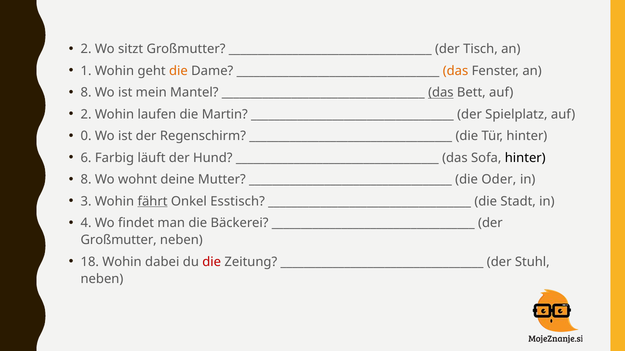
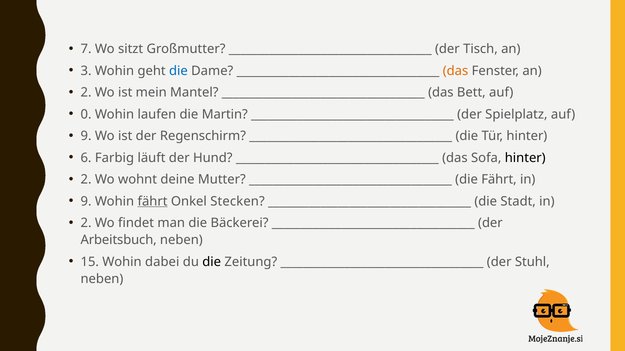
2: 2 -> 7 (86, 49)
1: 1 -> 3 (86, 71)
die colour: orange -> blue (178, 71)
8: 8 -> 2 (86, 93)
das underline: present -> none (441, 93)
2: 2 -> 0 (86, 115)
0: 0 -> 9 (86, 136)
8: 8 -> 2 (86, 180)
die Oder: Oder -> Fährt (499, 180)
3: 3 -> 9 (86, 202)
Esstisch: Esstisch -> Stecken (238, 202)
4: 4 -> 2 (86, 223)
Großmutter: Großmutter -> Arbeitsbuch (119, 241)
18: 18 -> 15 (90, 262)
die colour: red -> black (212, 262)
